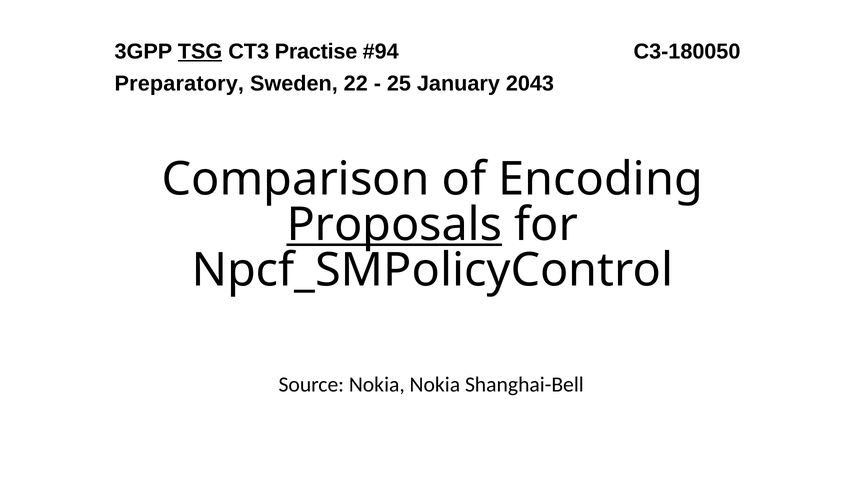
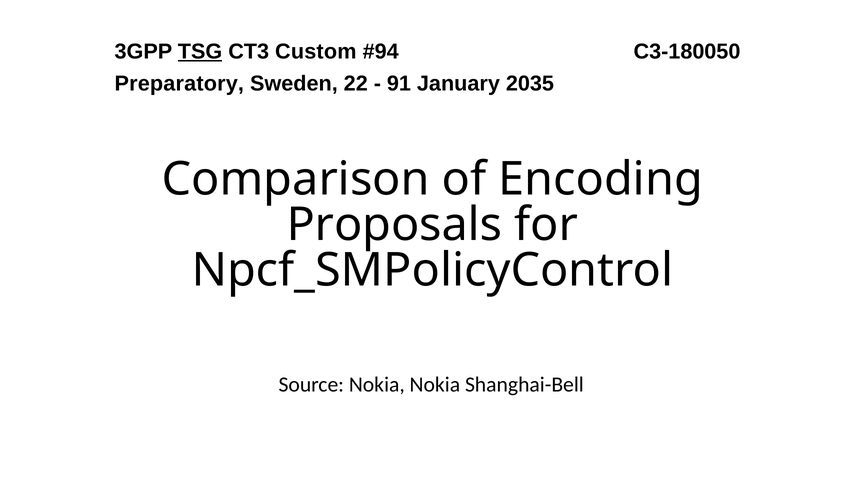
Practise: Practise -> Custom (316, 51)
25: 25 -> 91 (399, 84)
2043: 2043 -> 2035 (530, 84)
Proposals underline: present -> none (394, 225)
